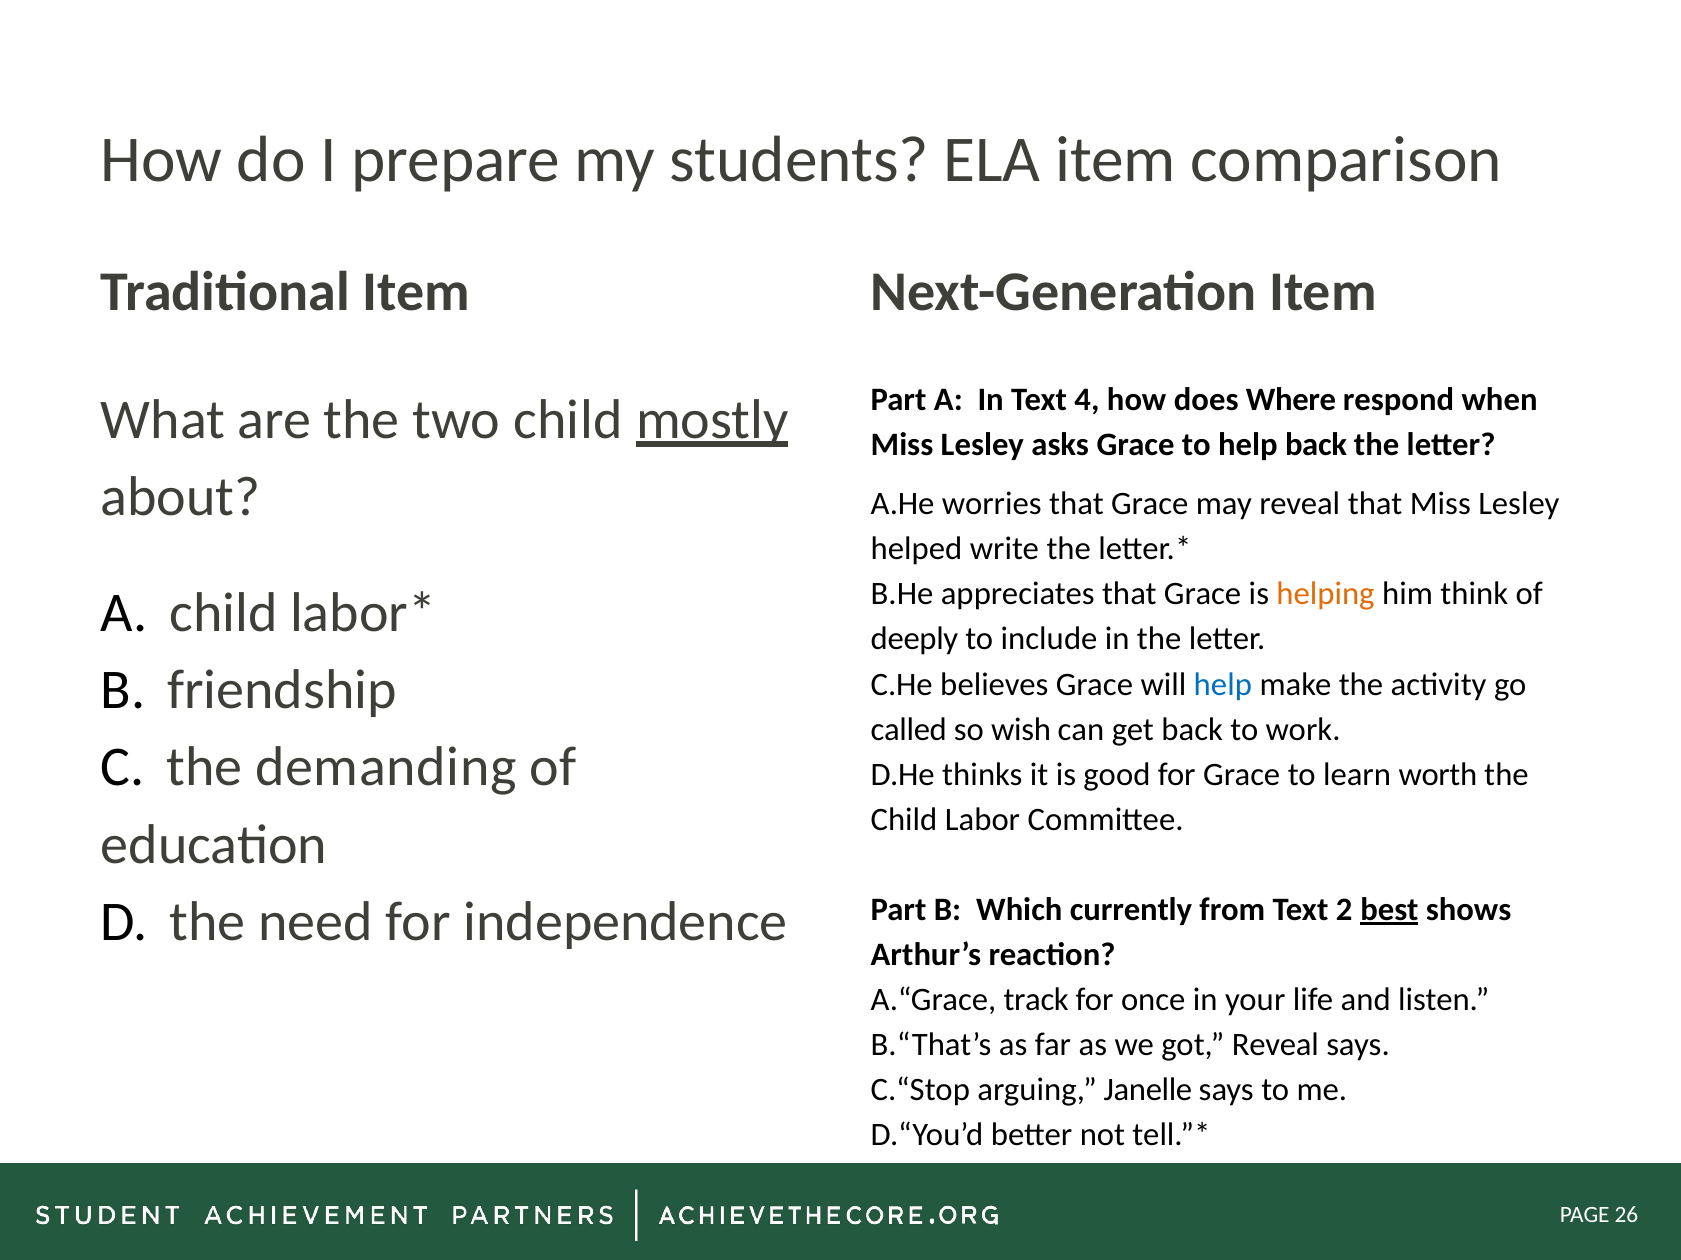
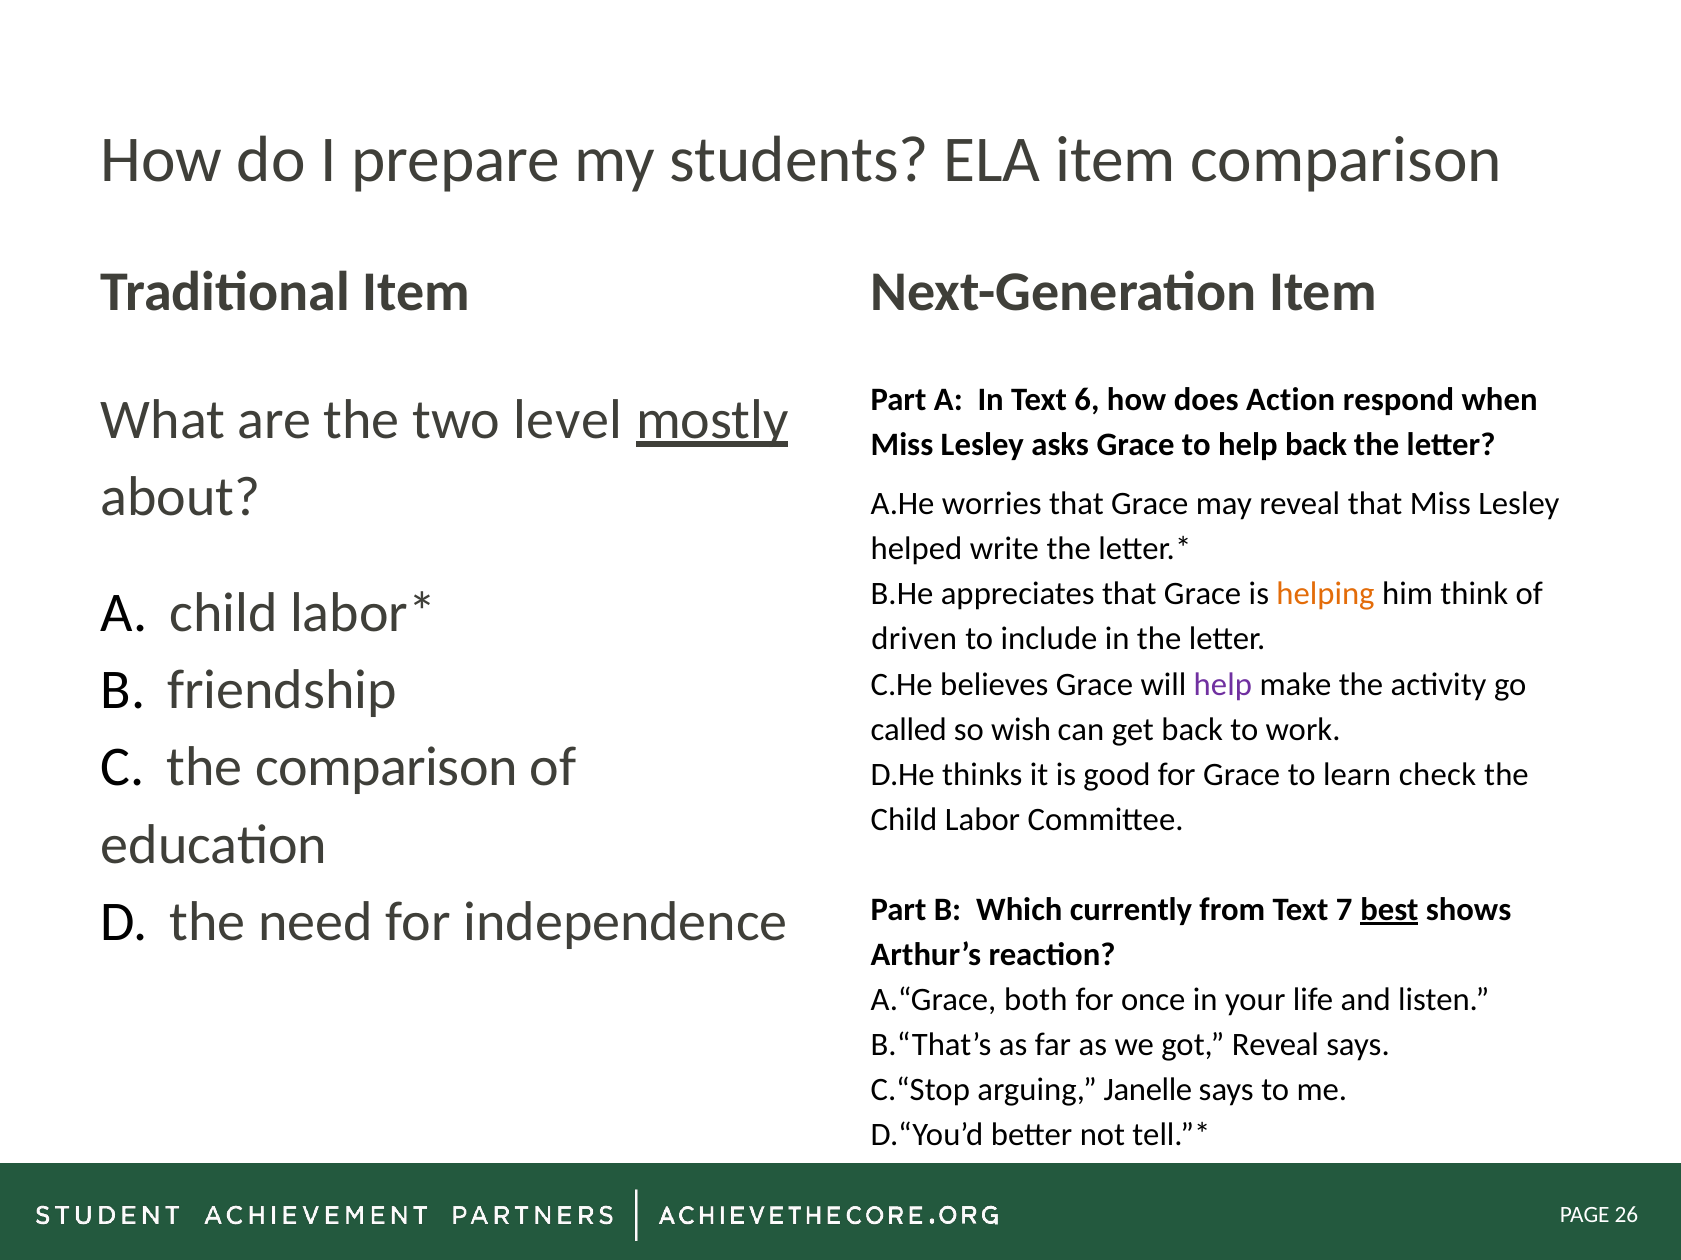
4: 4 -> 6 (1087, 400)
Where: Where -> Action (1291, 400)
two child: child -> level (568, 420)
deeply: deeply -> driven (914, 640)
help colour: blue -> purple (1223, 685)
the demanding: demanding -> comparison (387, 768)
worth: worth -> check (1438, 775)
2: 2 -> 7 (1344, 910)
track: track -> both (1036, 1000)
